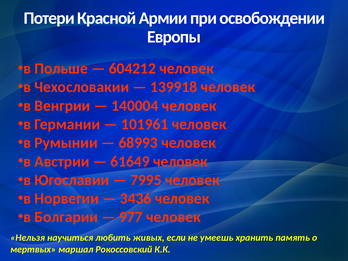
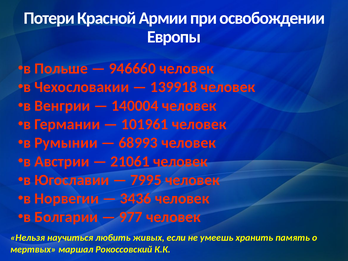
604212: 604212 -> 946660 (132, 69)
61649: 61649 -> 21061 (130, 161)
